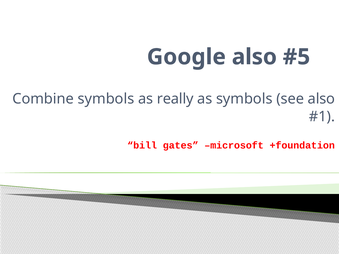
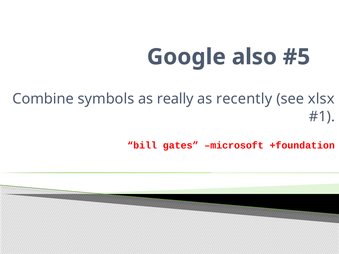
as symbols: symbols -> recently (244, 99)
see also: also -> xlsx (321, 99)
